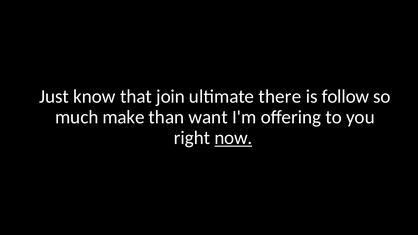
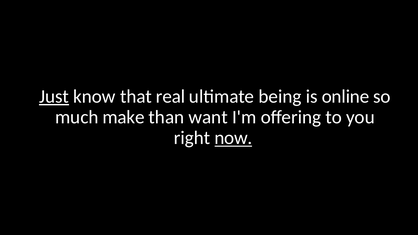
Just underline: none -> present (54, 97)
join: join -> real (171, 97)
there: there -> being (280, 97)
follow: follow -> online (346, 97)
